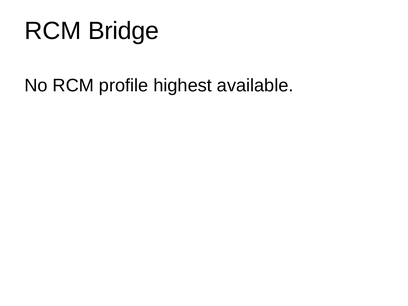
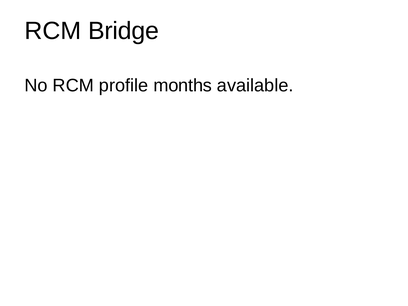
highest: highest -> months (183, 86)
